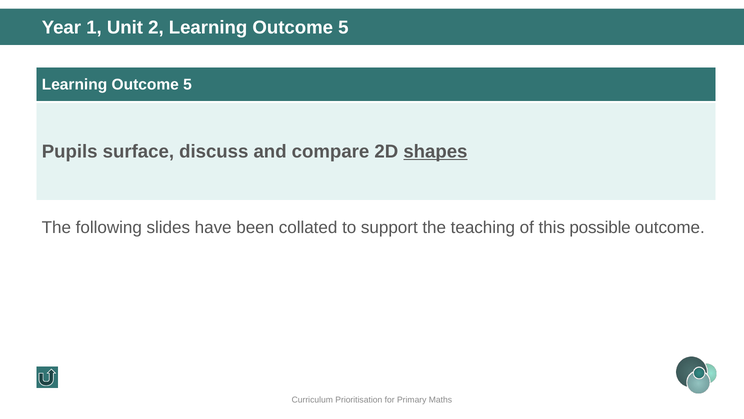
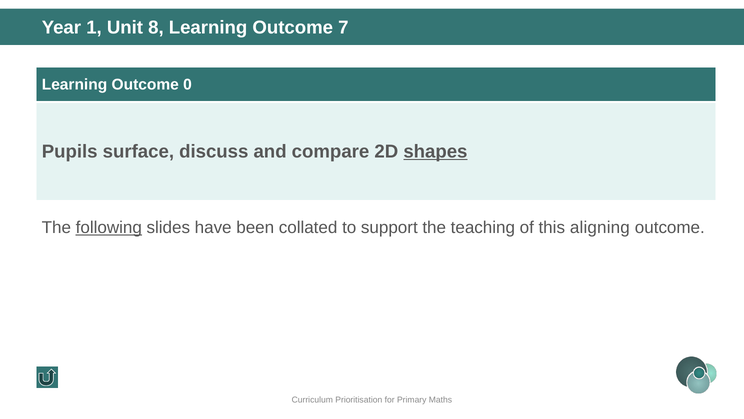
2: 2 -> 8 (156, 28)
5: 5 -> 7 (343, 28)
5: 5 -> 0 (187, 85)
following underline: none -> present (109, 228)
possible: possible -> aligning (600, 228)
